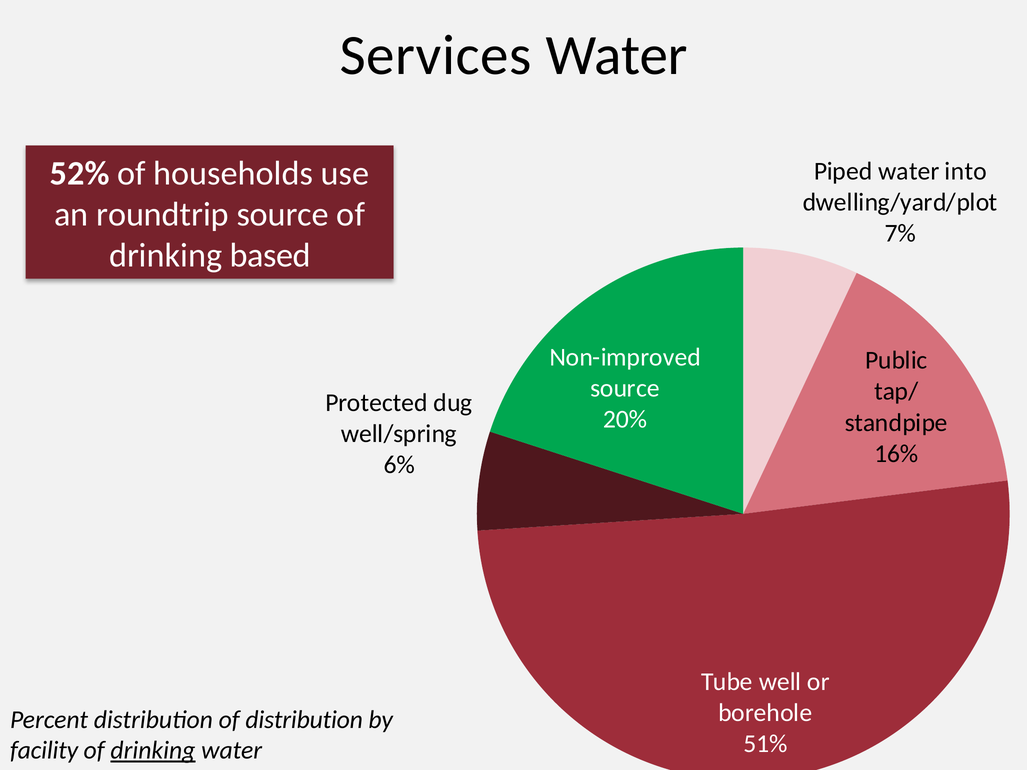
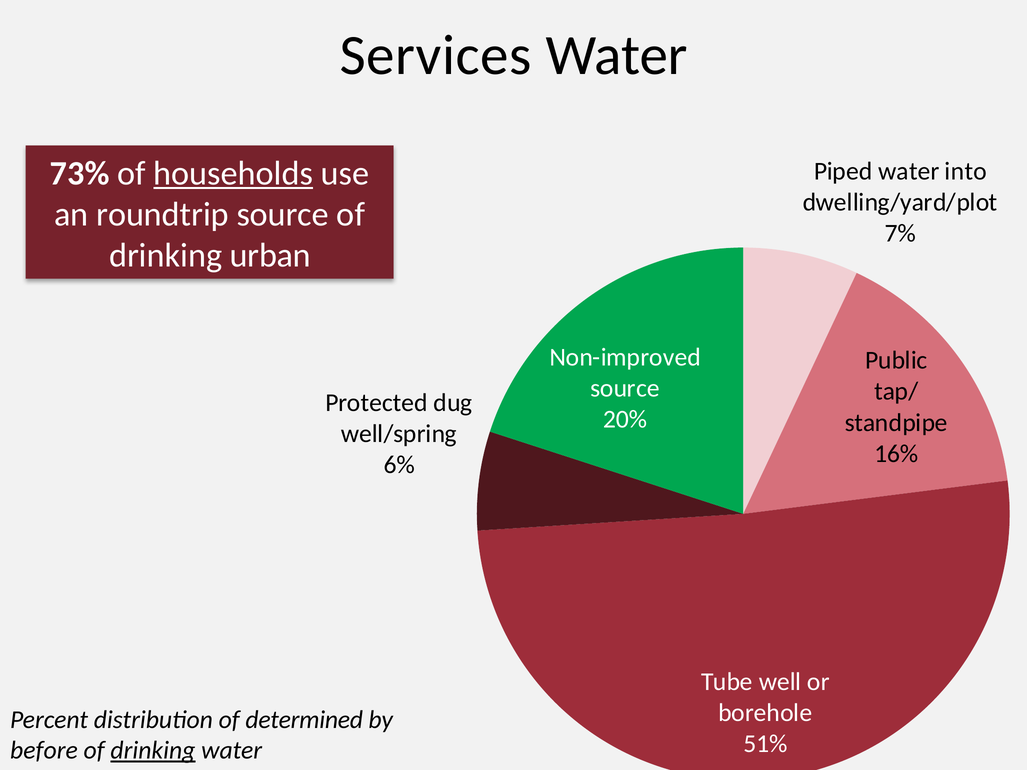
52%: 52% -> 73% (80, 173)
households underline: none -> present (233, 173)
based: based -> urban (270, 256)
of distribution: distribution -> determined (304, 720)
facility: facility -> before (44, 751)
